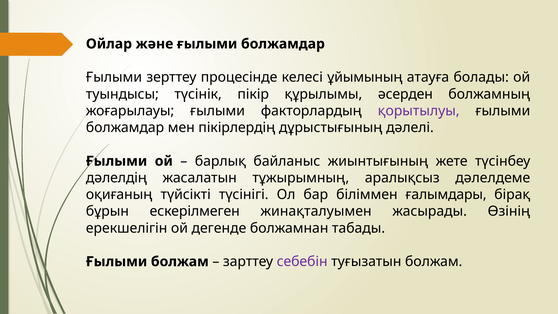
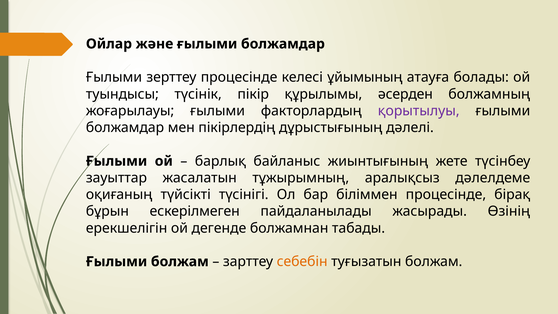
дәлелдің: дәлелдің -> зауыттар (116, 178)
біліммен ғалымдары: ғалымдары -> процесінде (446, 195)
жинақталуымен: жинақталуымен -> пайдаланылады (316, 211)
себебін colour: purple -> orange (302, 261)
